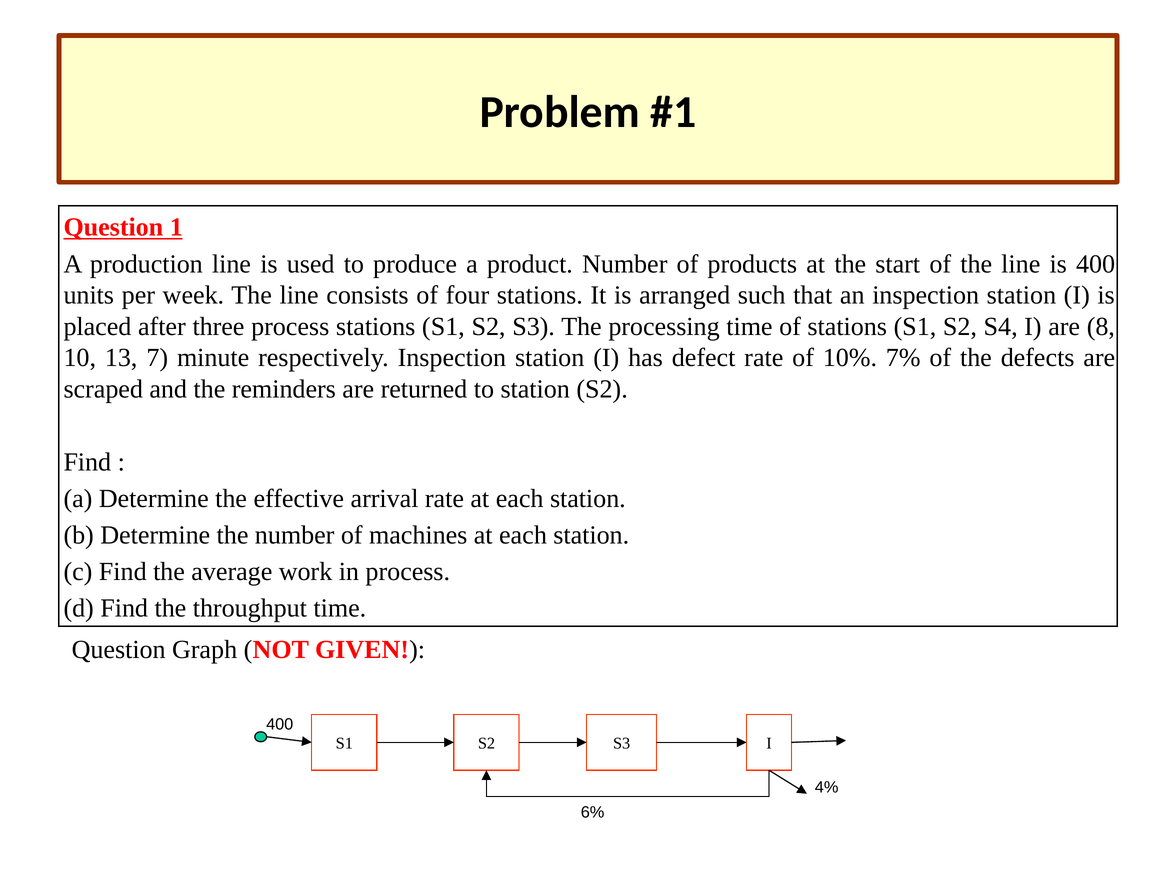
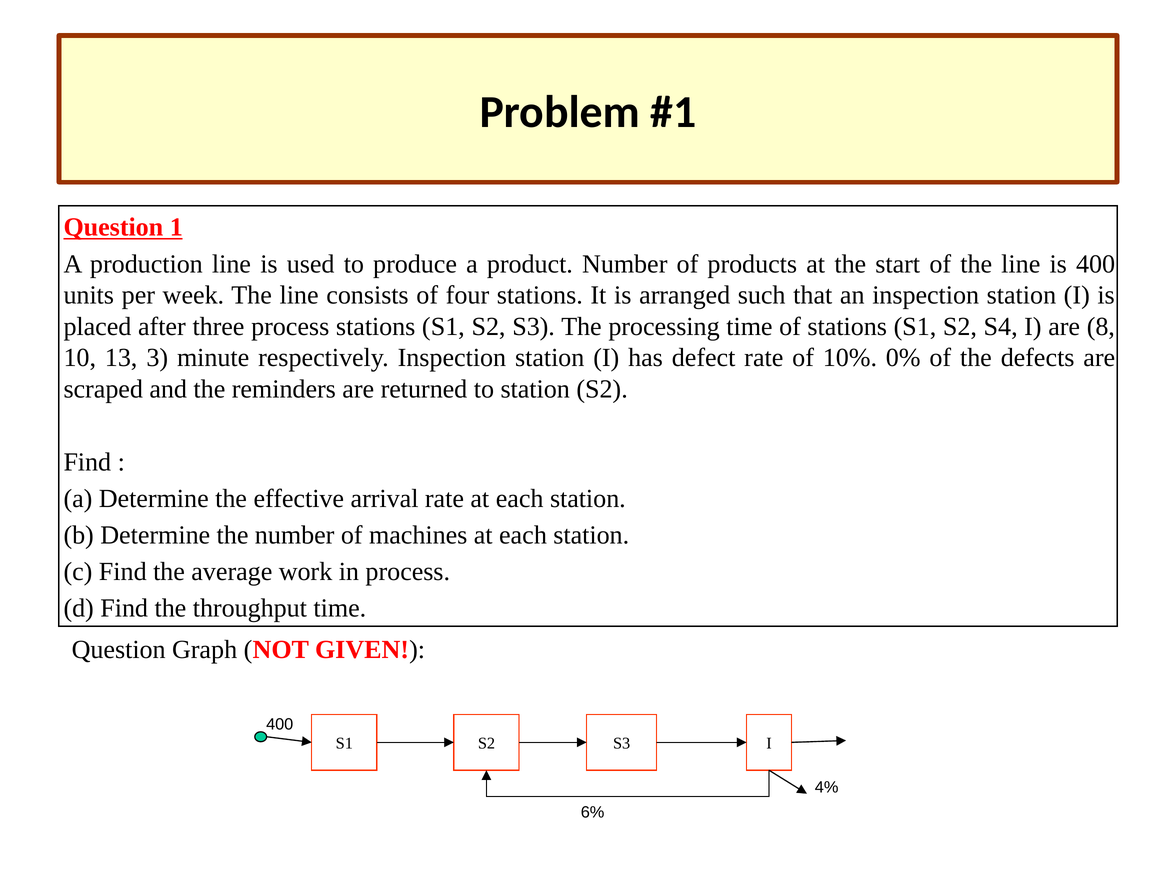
7: 7 -> 3 (157, 358)
7%: 7% -> 0% (903, 358)
